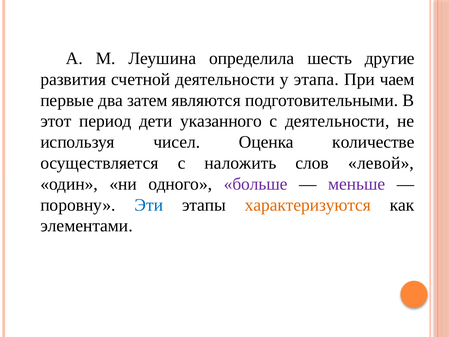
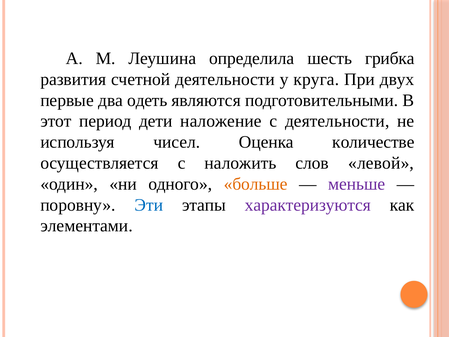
другие: другие -> грибка (390, 58)
этапа: этапа -> круга (316, 79)
чаем: чаем -> двух (397, 79)
затем: затем -> одеть (147, 100)
указанного: указанного -> наложение (221, 121)
больше colour: purple -> orange (256, 184)
характеризуются colour: orange -> purple (308, 205)
